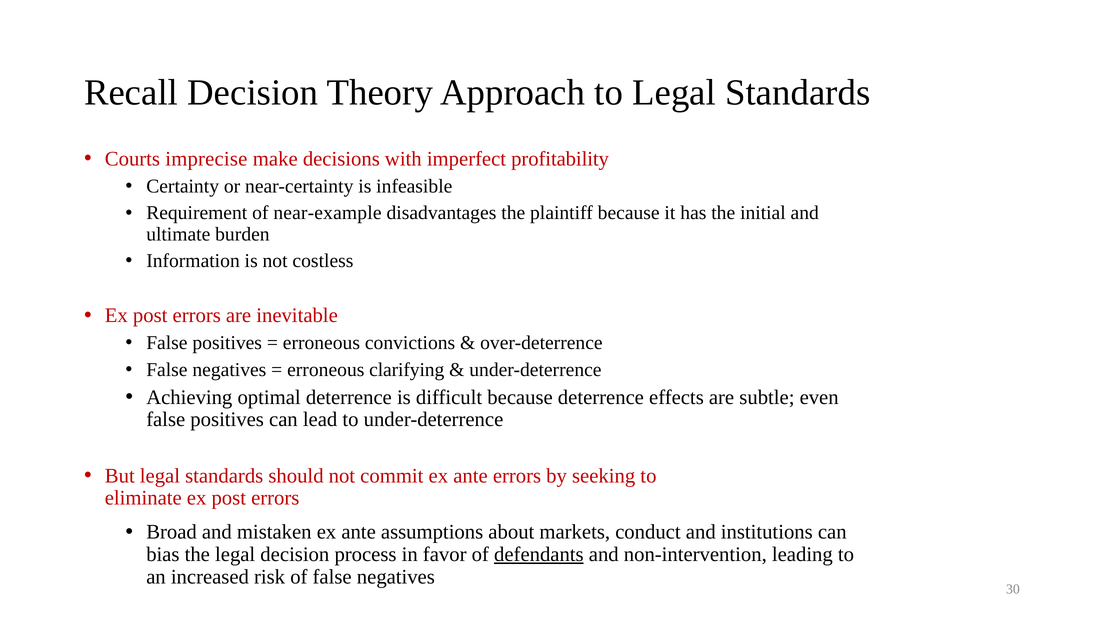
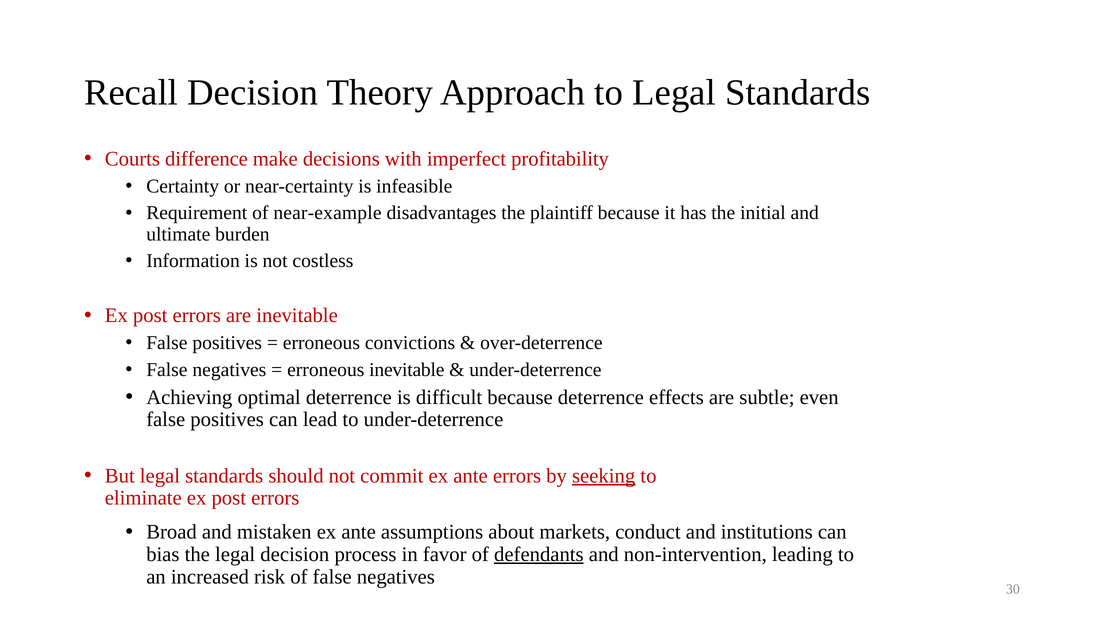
imprecise: imprecise -> difference (206, 159)
erroneous clarifying: clarifying -> inevitable (407, 370)
seeking underline: none -> present (604, 476)
